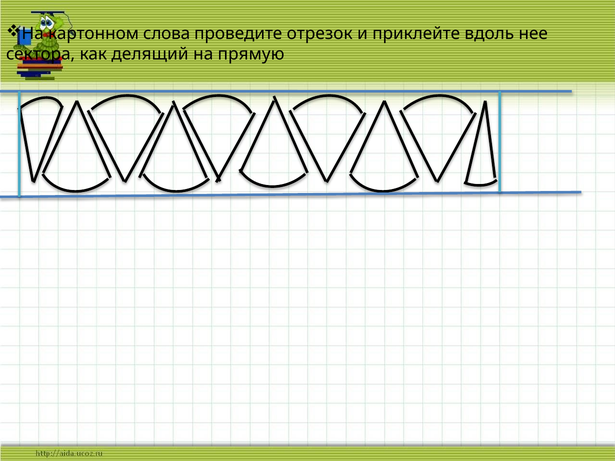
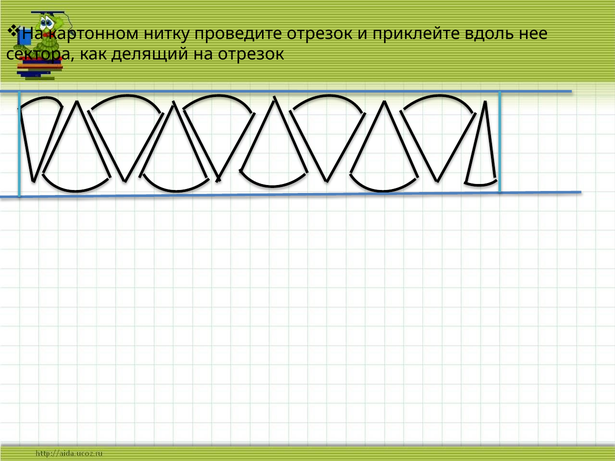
слова: слова -> нитку (167, 34)
на прямую: прямую -> отрезок (251, 54)
